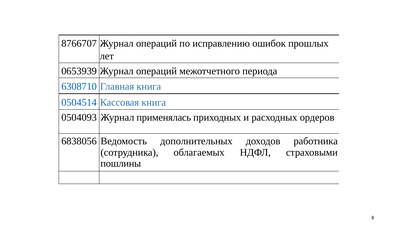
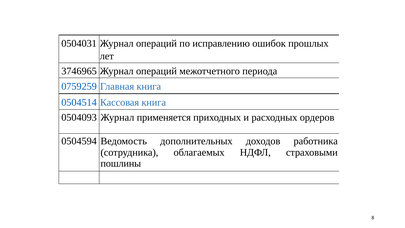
8766707: 8766707 -> 0504031 (79, 43)
0653939: 0653939 -> 3746965 (79, 71)
6308710: 6308710 -> 0759259 (79, 87)
применялась: применялась -> применяется (164, 117)
6838056: 6838056 -> 0504594 (79, 141)
